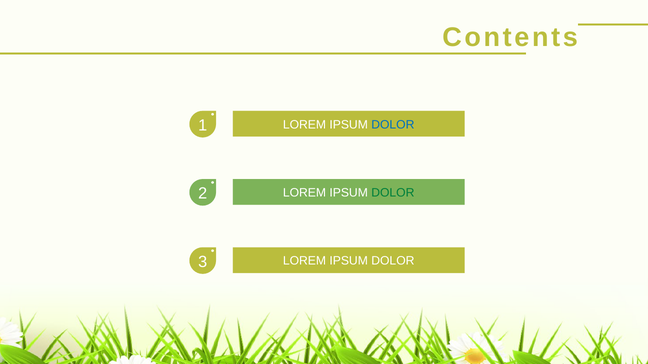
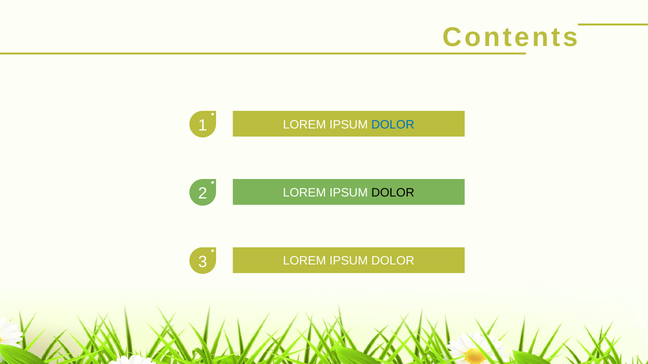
DOLOR colour: green -> black (393, 193)
